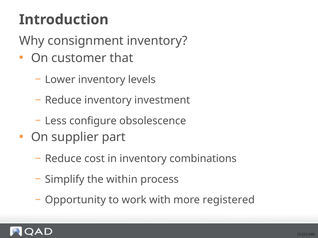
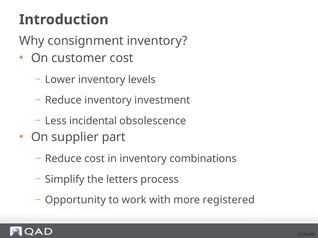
customer that: that -> cost (122, 58)
configure: configure -> incidental (93, 121)
within: within -> letters (122, 180)
